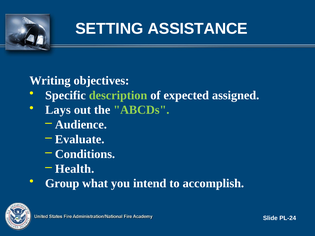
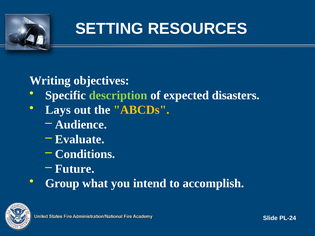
ASSISTANCE: ASSISTANCE -> RESOURCES (198, 29)
assigned: assigned -> disasters (236, 95)
ABCDs colour: light green -> yellow (141, 110)
Health: Health -> Future (75, 169)
